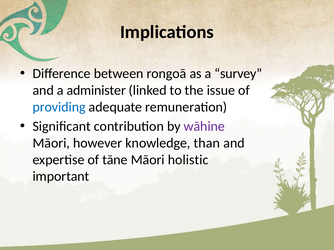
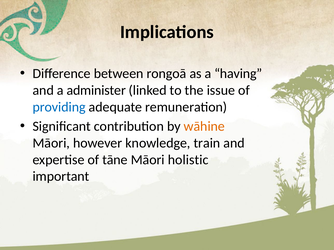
survey: survey -> having (238, 74)
wāhine colour: purple -> orange (204, 127)
than: than -> train (207, 143)
